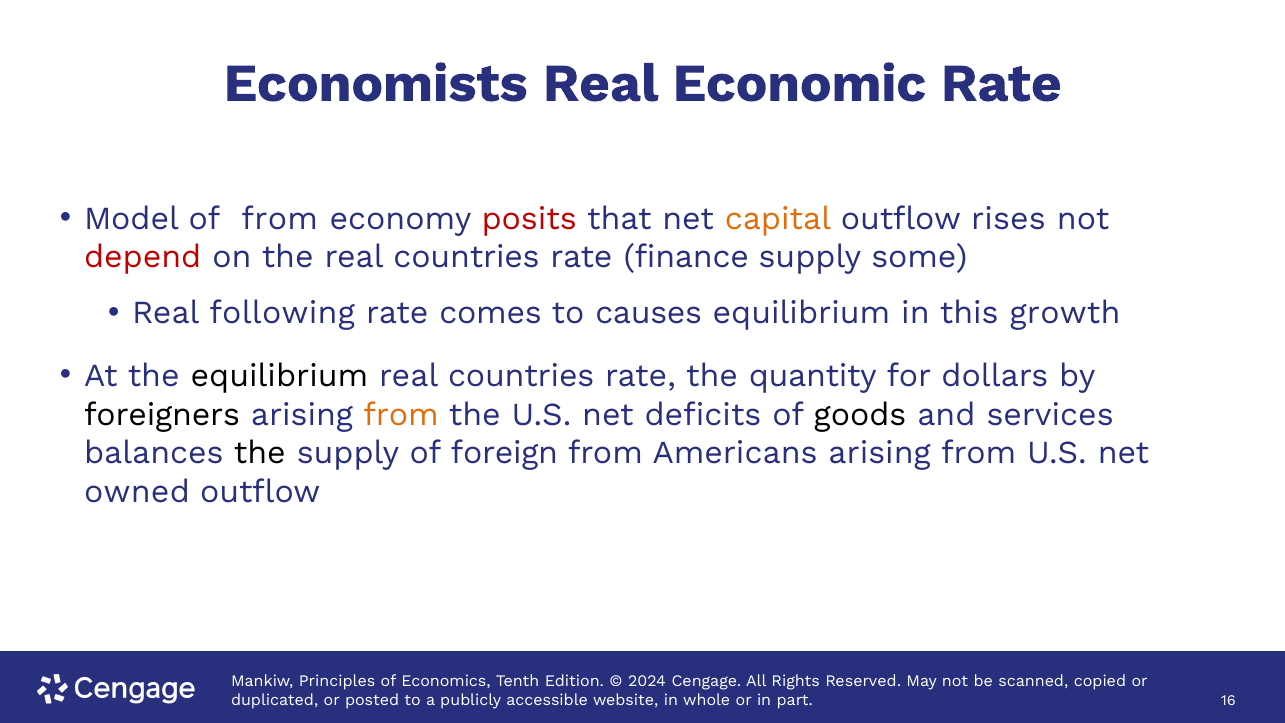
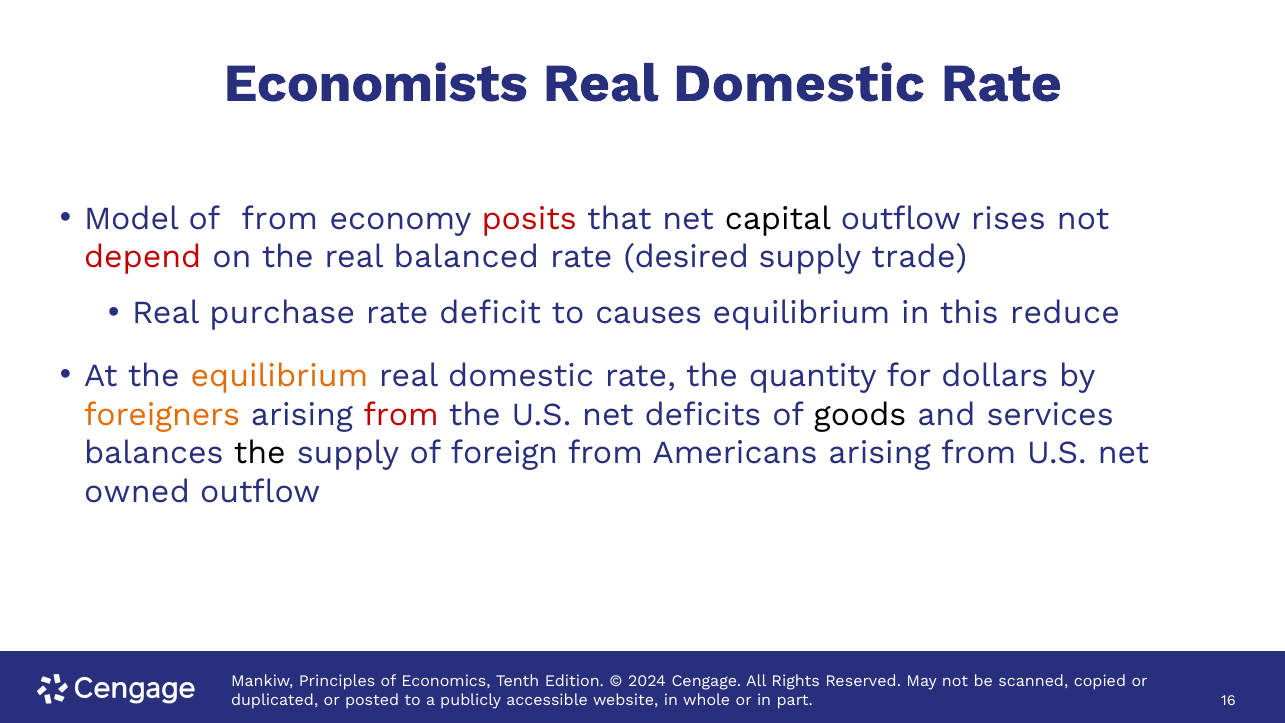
Economic: Economic -> Domestic (799, 83)
capital colour: orange -> black (778, 219)
the real countries: countries -> balanced (466, 257)
finance: finance -> desired (686, 257)
some: some -> trade (919, 257)
following: following -> purchase (282, 313)
comes: comes -> deficit (490, 313)
growth: growth -> reduce (1065, 313)
equilibrium colour: black -> orange (279, 376)
countries: countries -> domestic (521, 376)
foreigners colour: black -> orange (162, 414)
from colour: orange -> red (401, 414)
